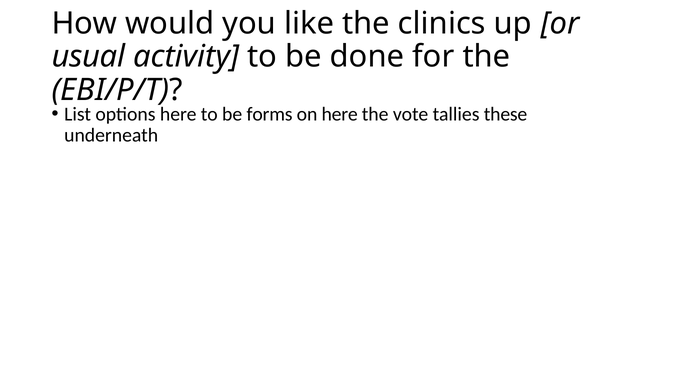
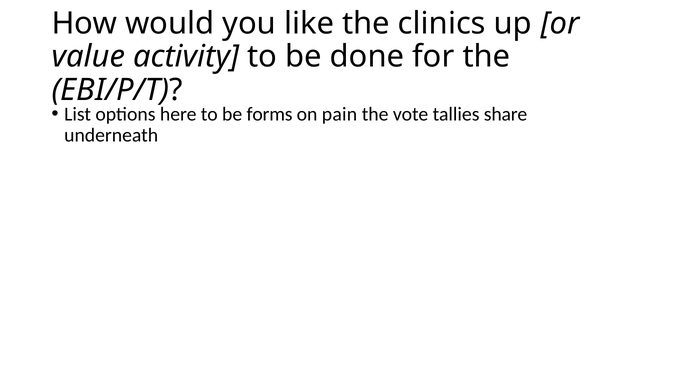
usual: usual -> value (88, 57)
on here: here -> pain (339, 114)
these: these -> share (506, 114)
